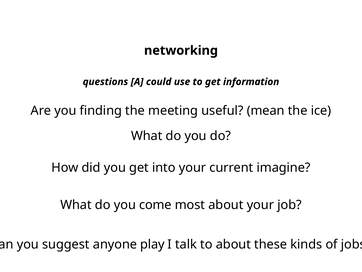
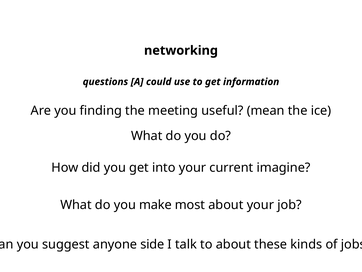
come: come -> make (155, 204)
play: play -> side (152, 244)
